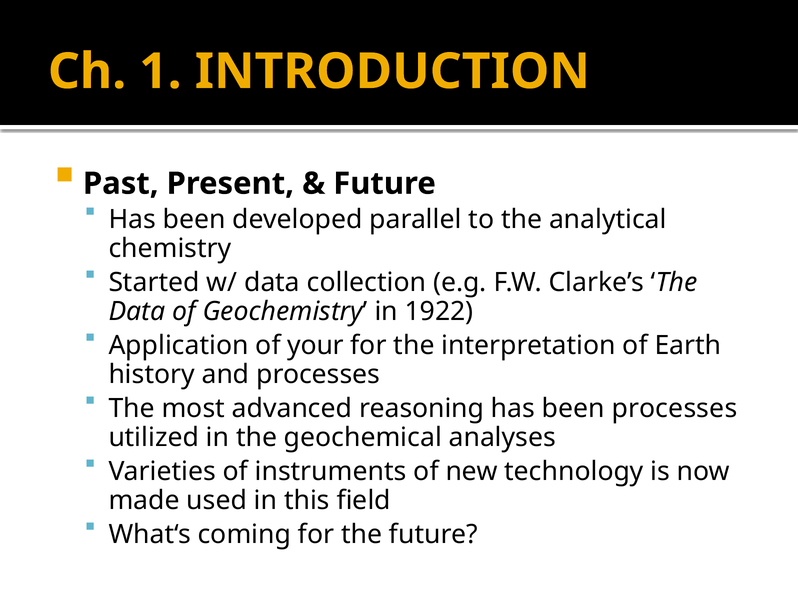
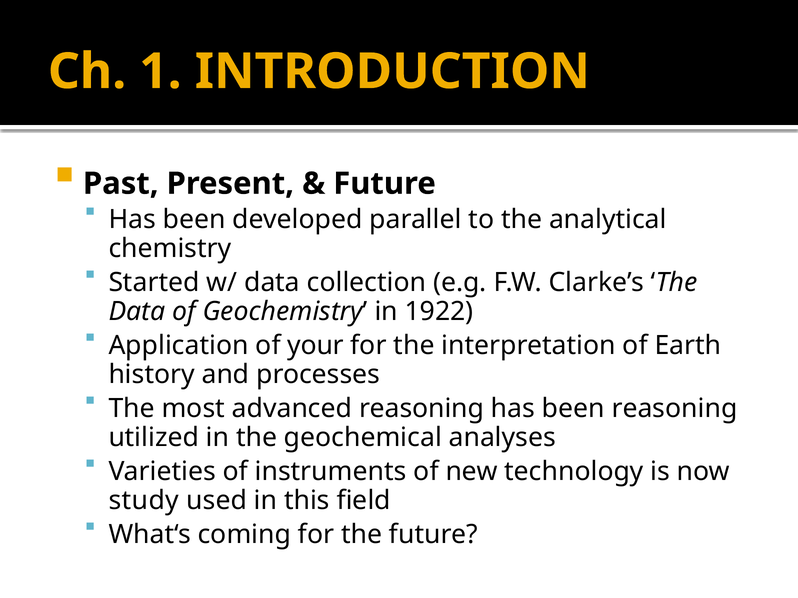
been processes: processes -> reasoning (674, 409)
made: made -> study (144, 501)
